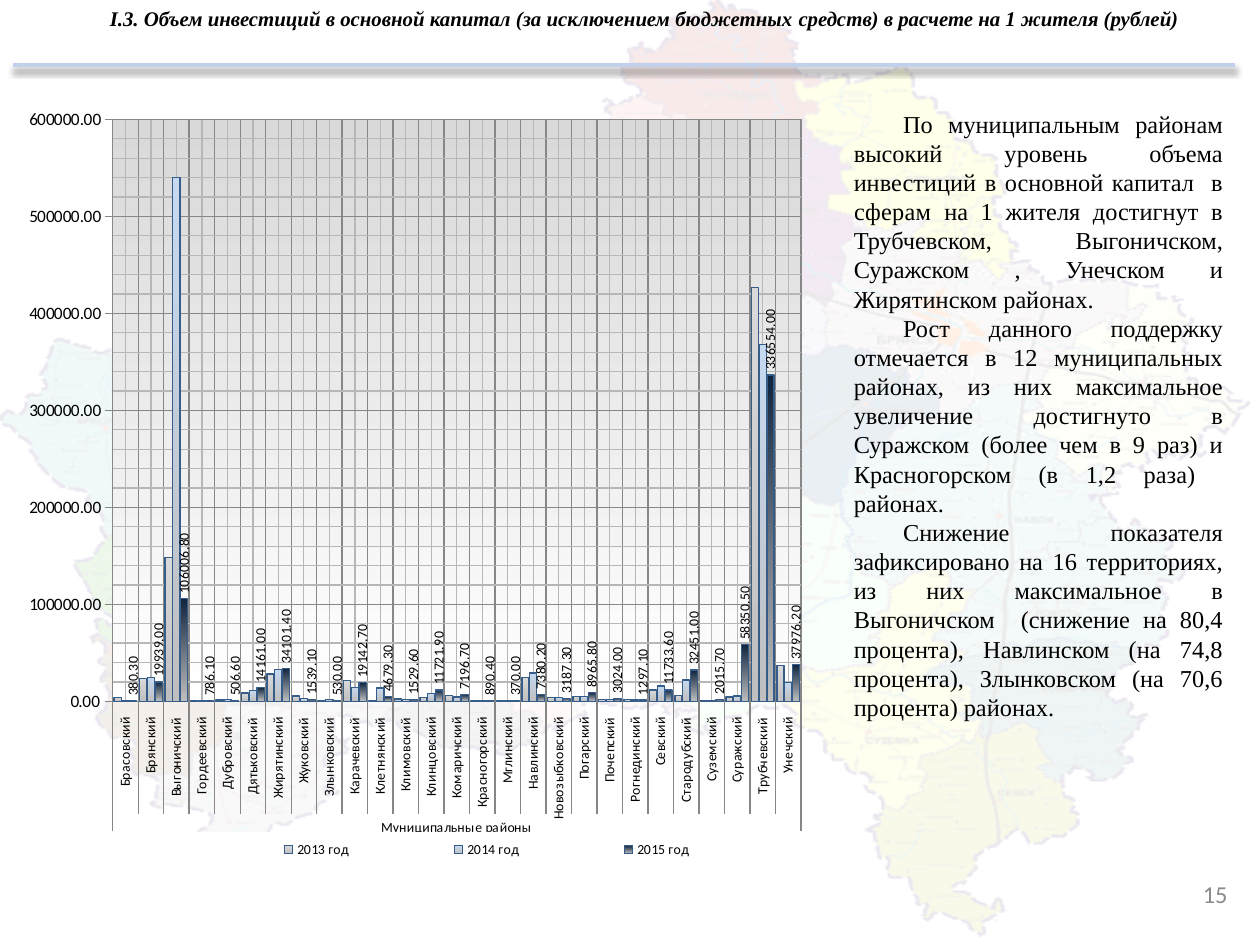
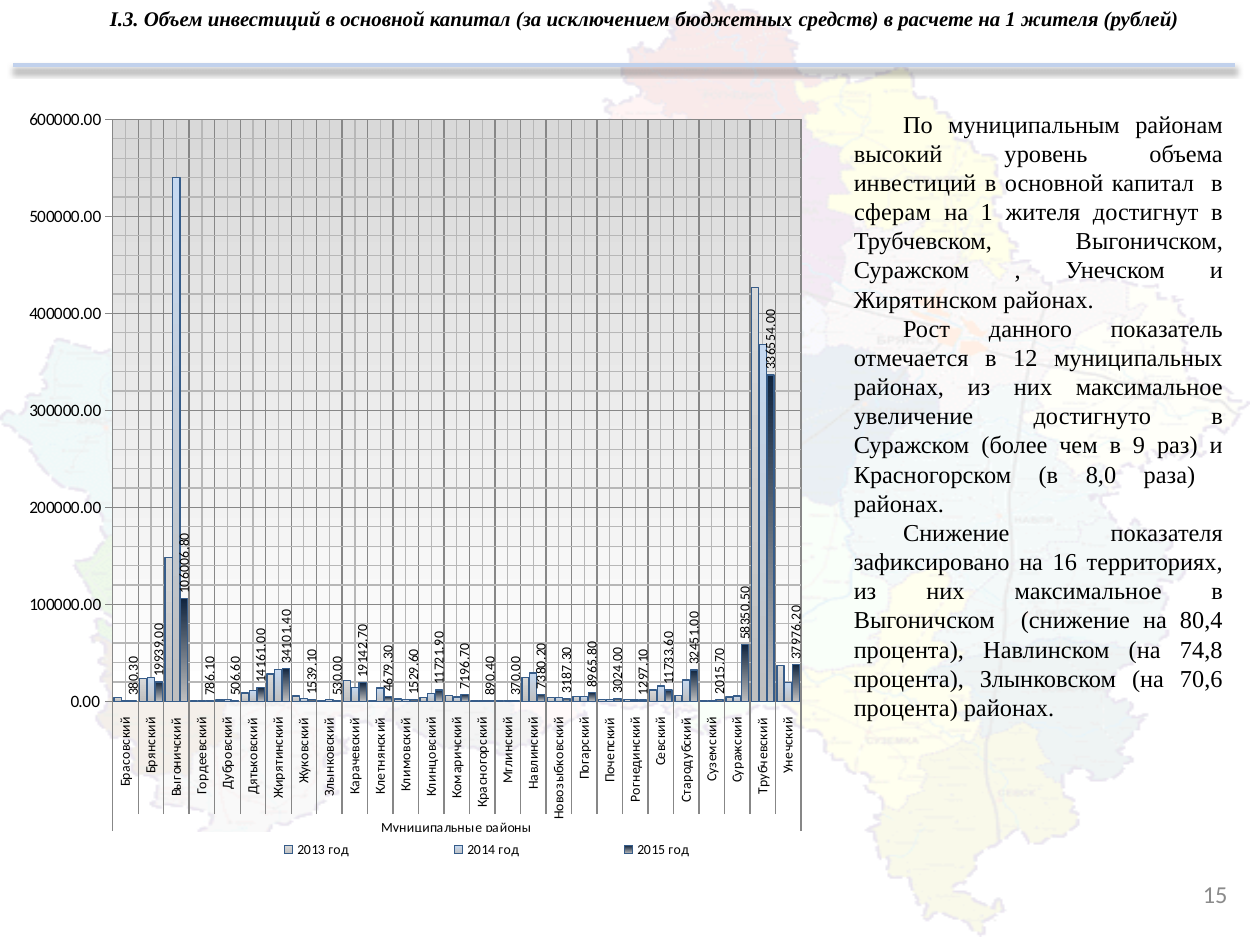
поддержку: поддержку -> показатель (1167, 329)
1,2: 1,2 -> 8,0 (1101, 475)
